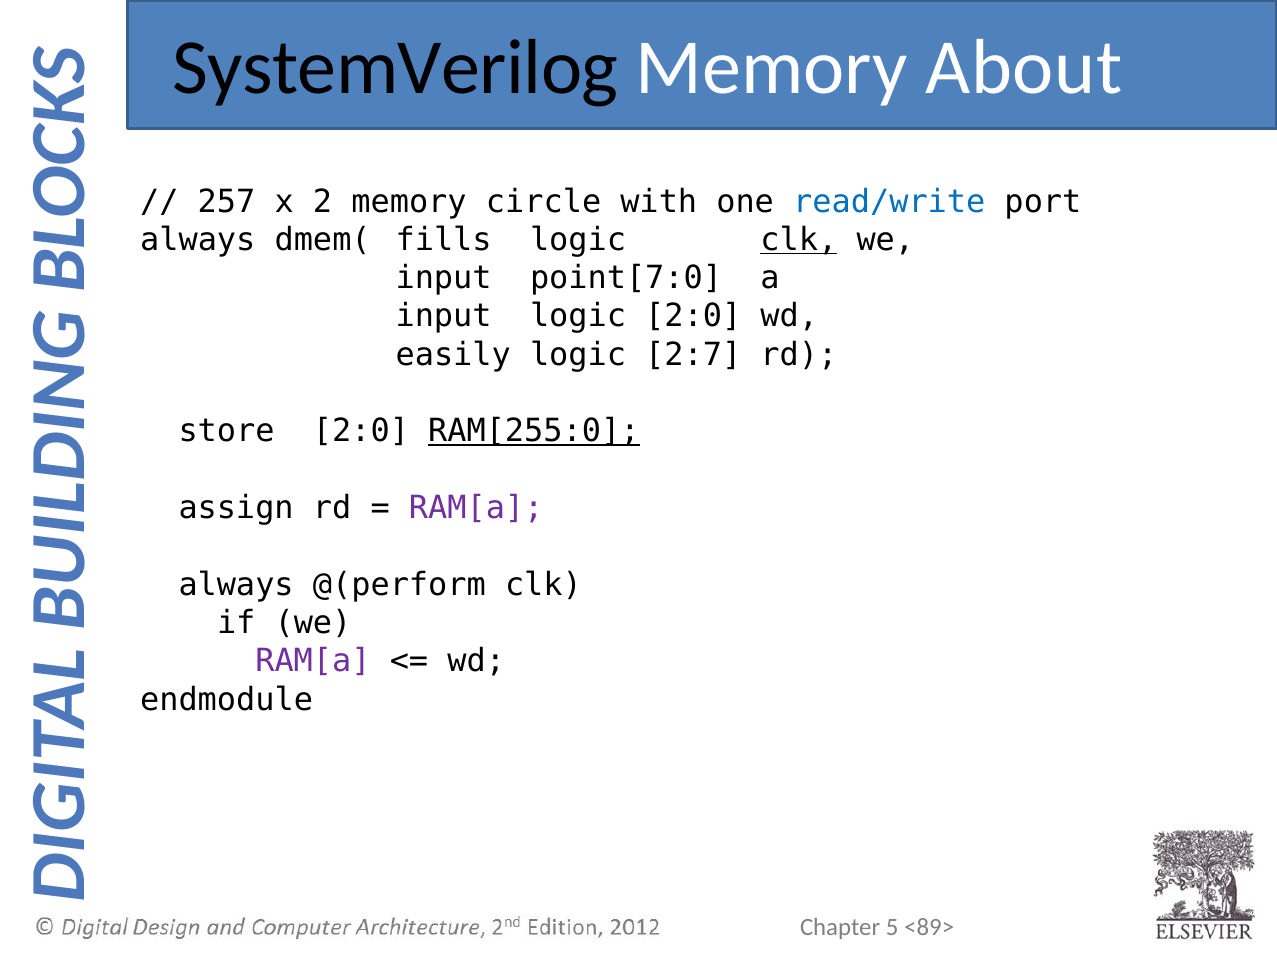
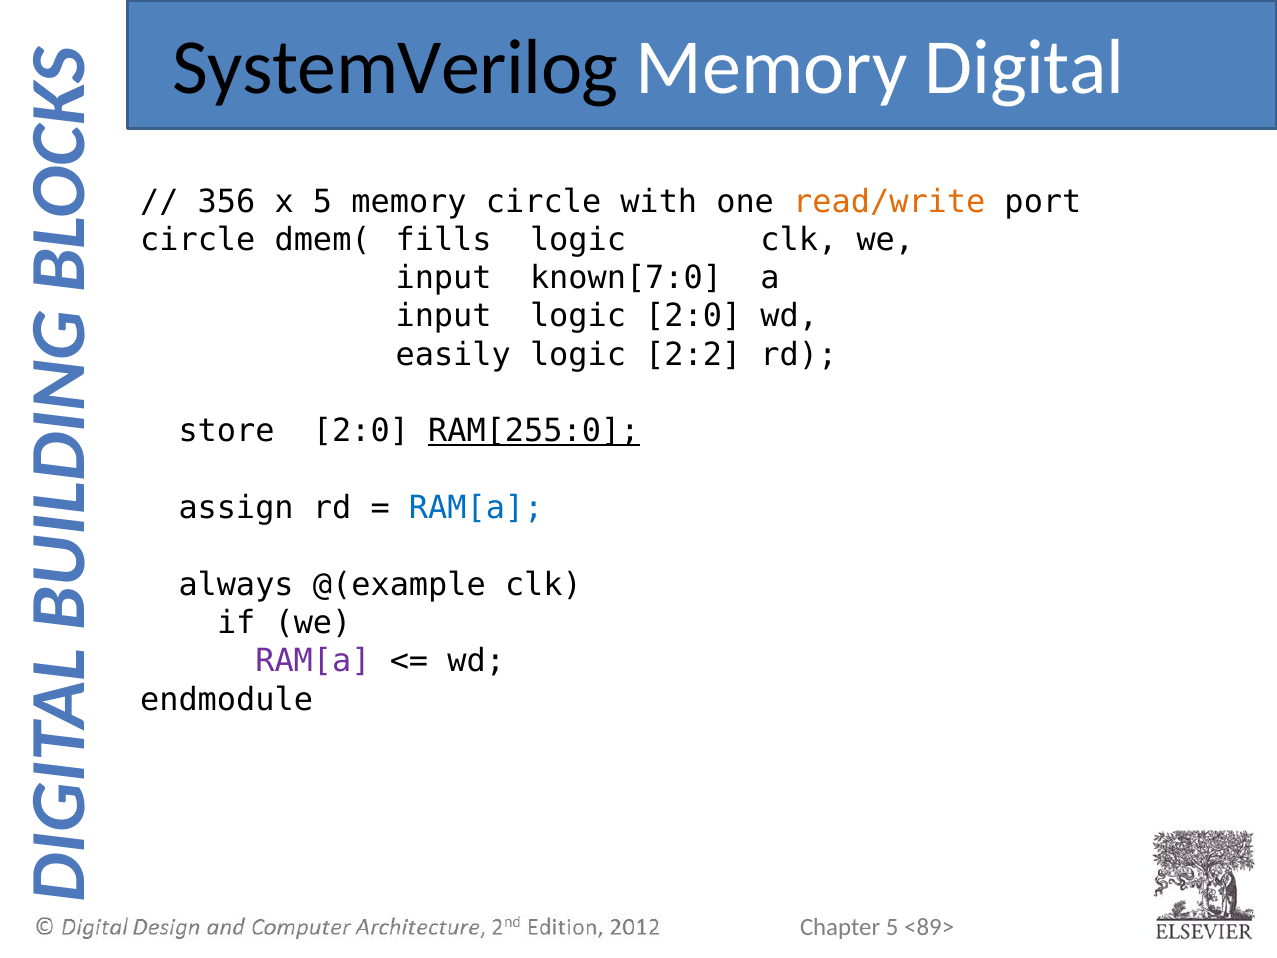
About: About -> Digital (1025, 68)
257: 257 -> 356 (227, 201)
x 2: 2 -> 5 (323, 201)
read/write colour: blue -> orange (889, 201)
always: always -> circle (198, 240)
clk underline: present -> none (799, 240)
point[7:0: point[7:0 -> known[7:0 (626, 278)
2:7: 2:7 -> 2:2 (693, 355)
RAM[a colour: purple -> blue (476, 508)
@(perform: @(perform -> @(example (399, 585)
